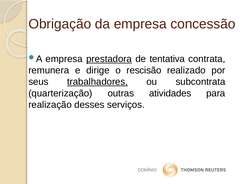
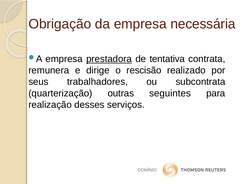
concessão: concessão -> necessária (203, 24)
trabalhadores underline: present -> none (97, 82)
atividades: atividades -> seguintes (170, 93)
